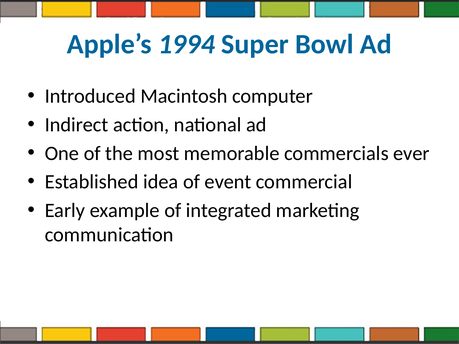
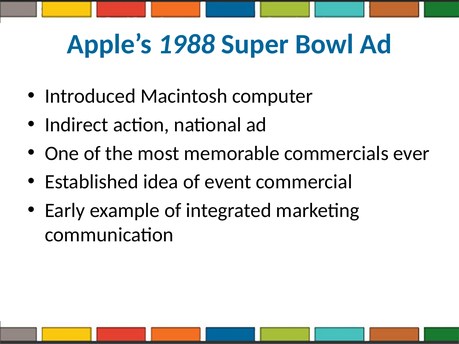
1994: 1994 -> 1988 (187, 44)
